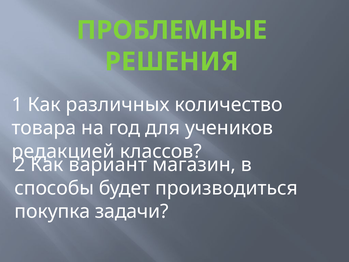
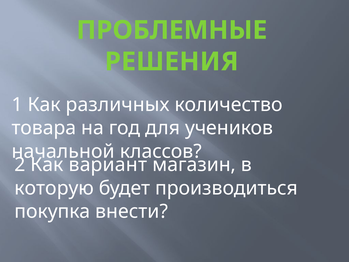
редакцией: редакцией -> начальной (63, 151)
способы: способы -> которую (54, 188)
задачи: задачи -> внести (132, 211)
